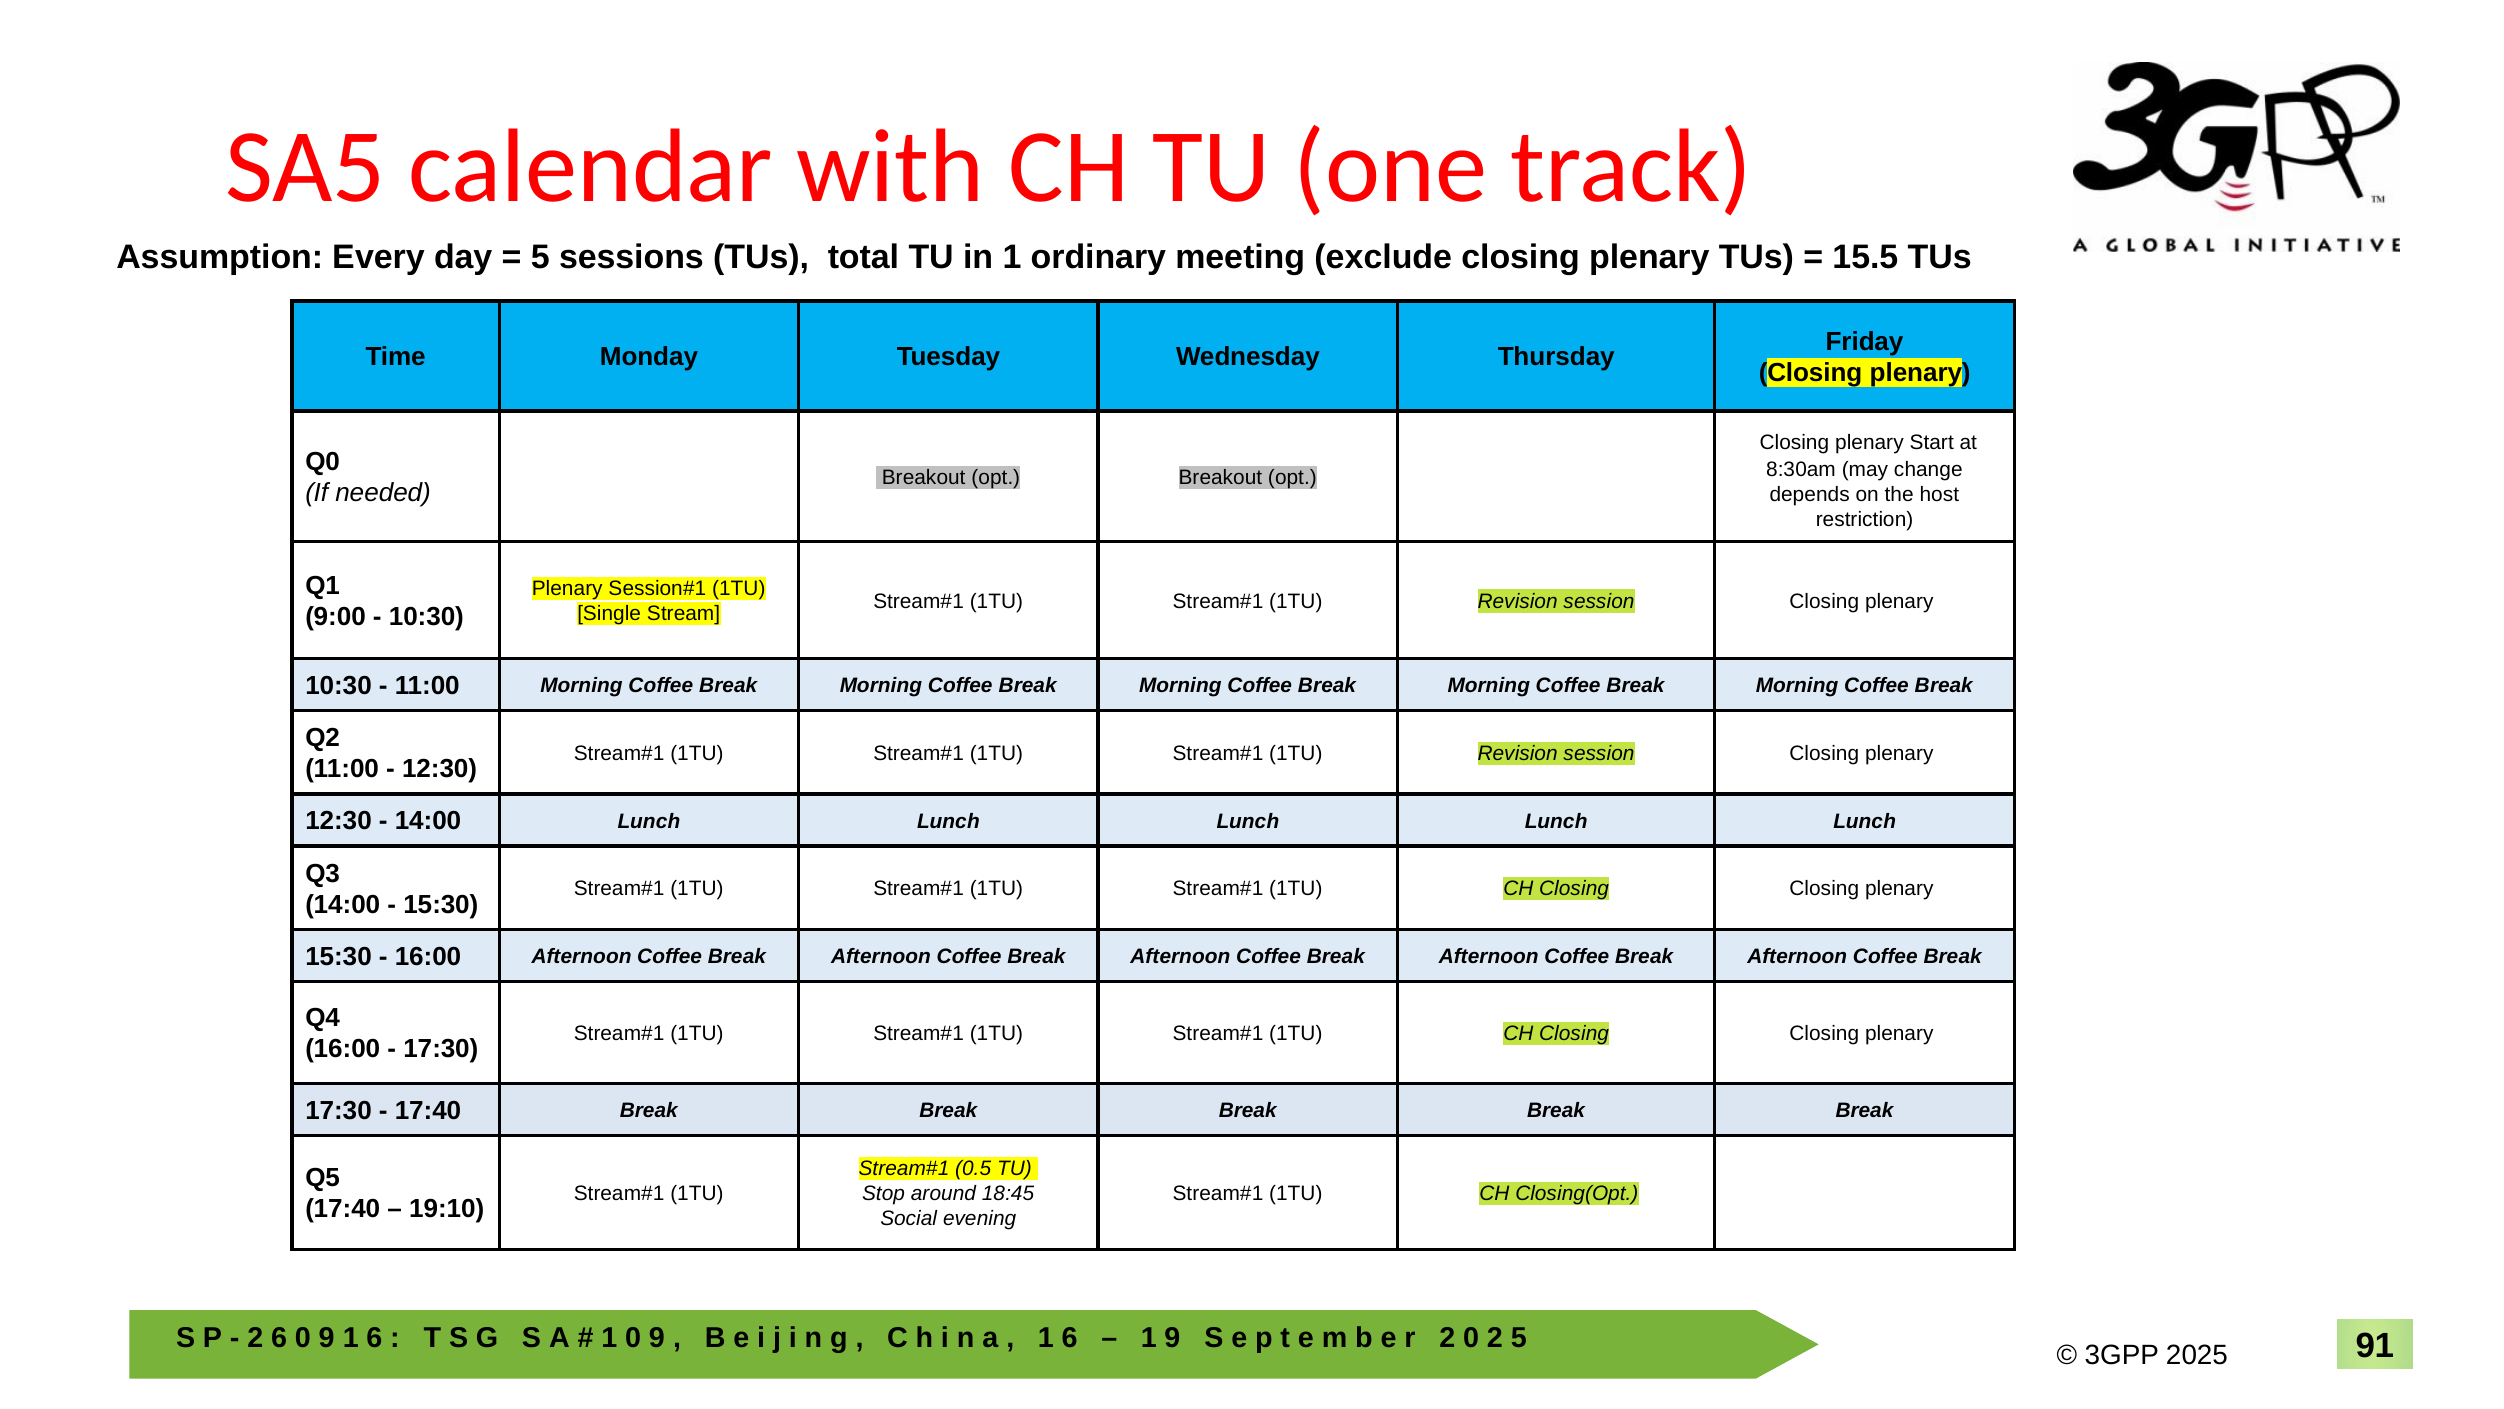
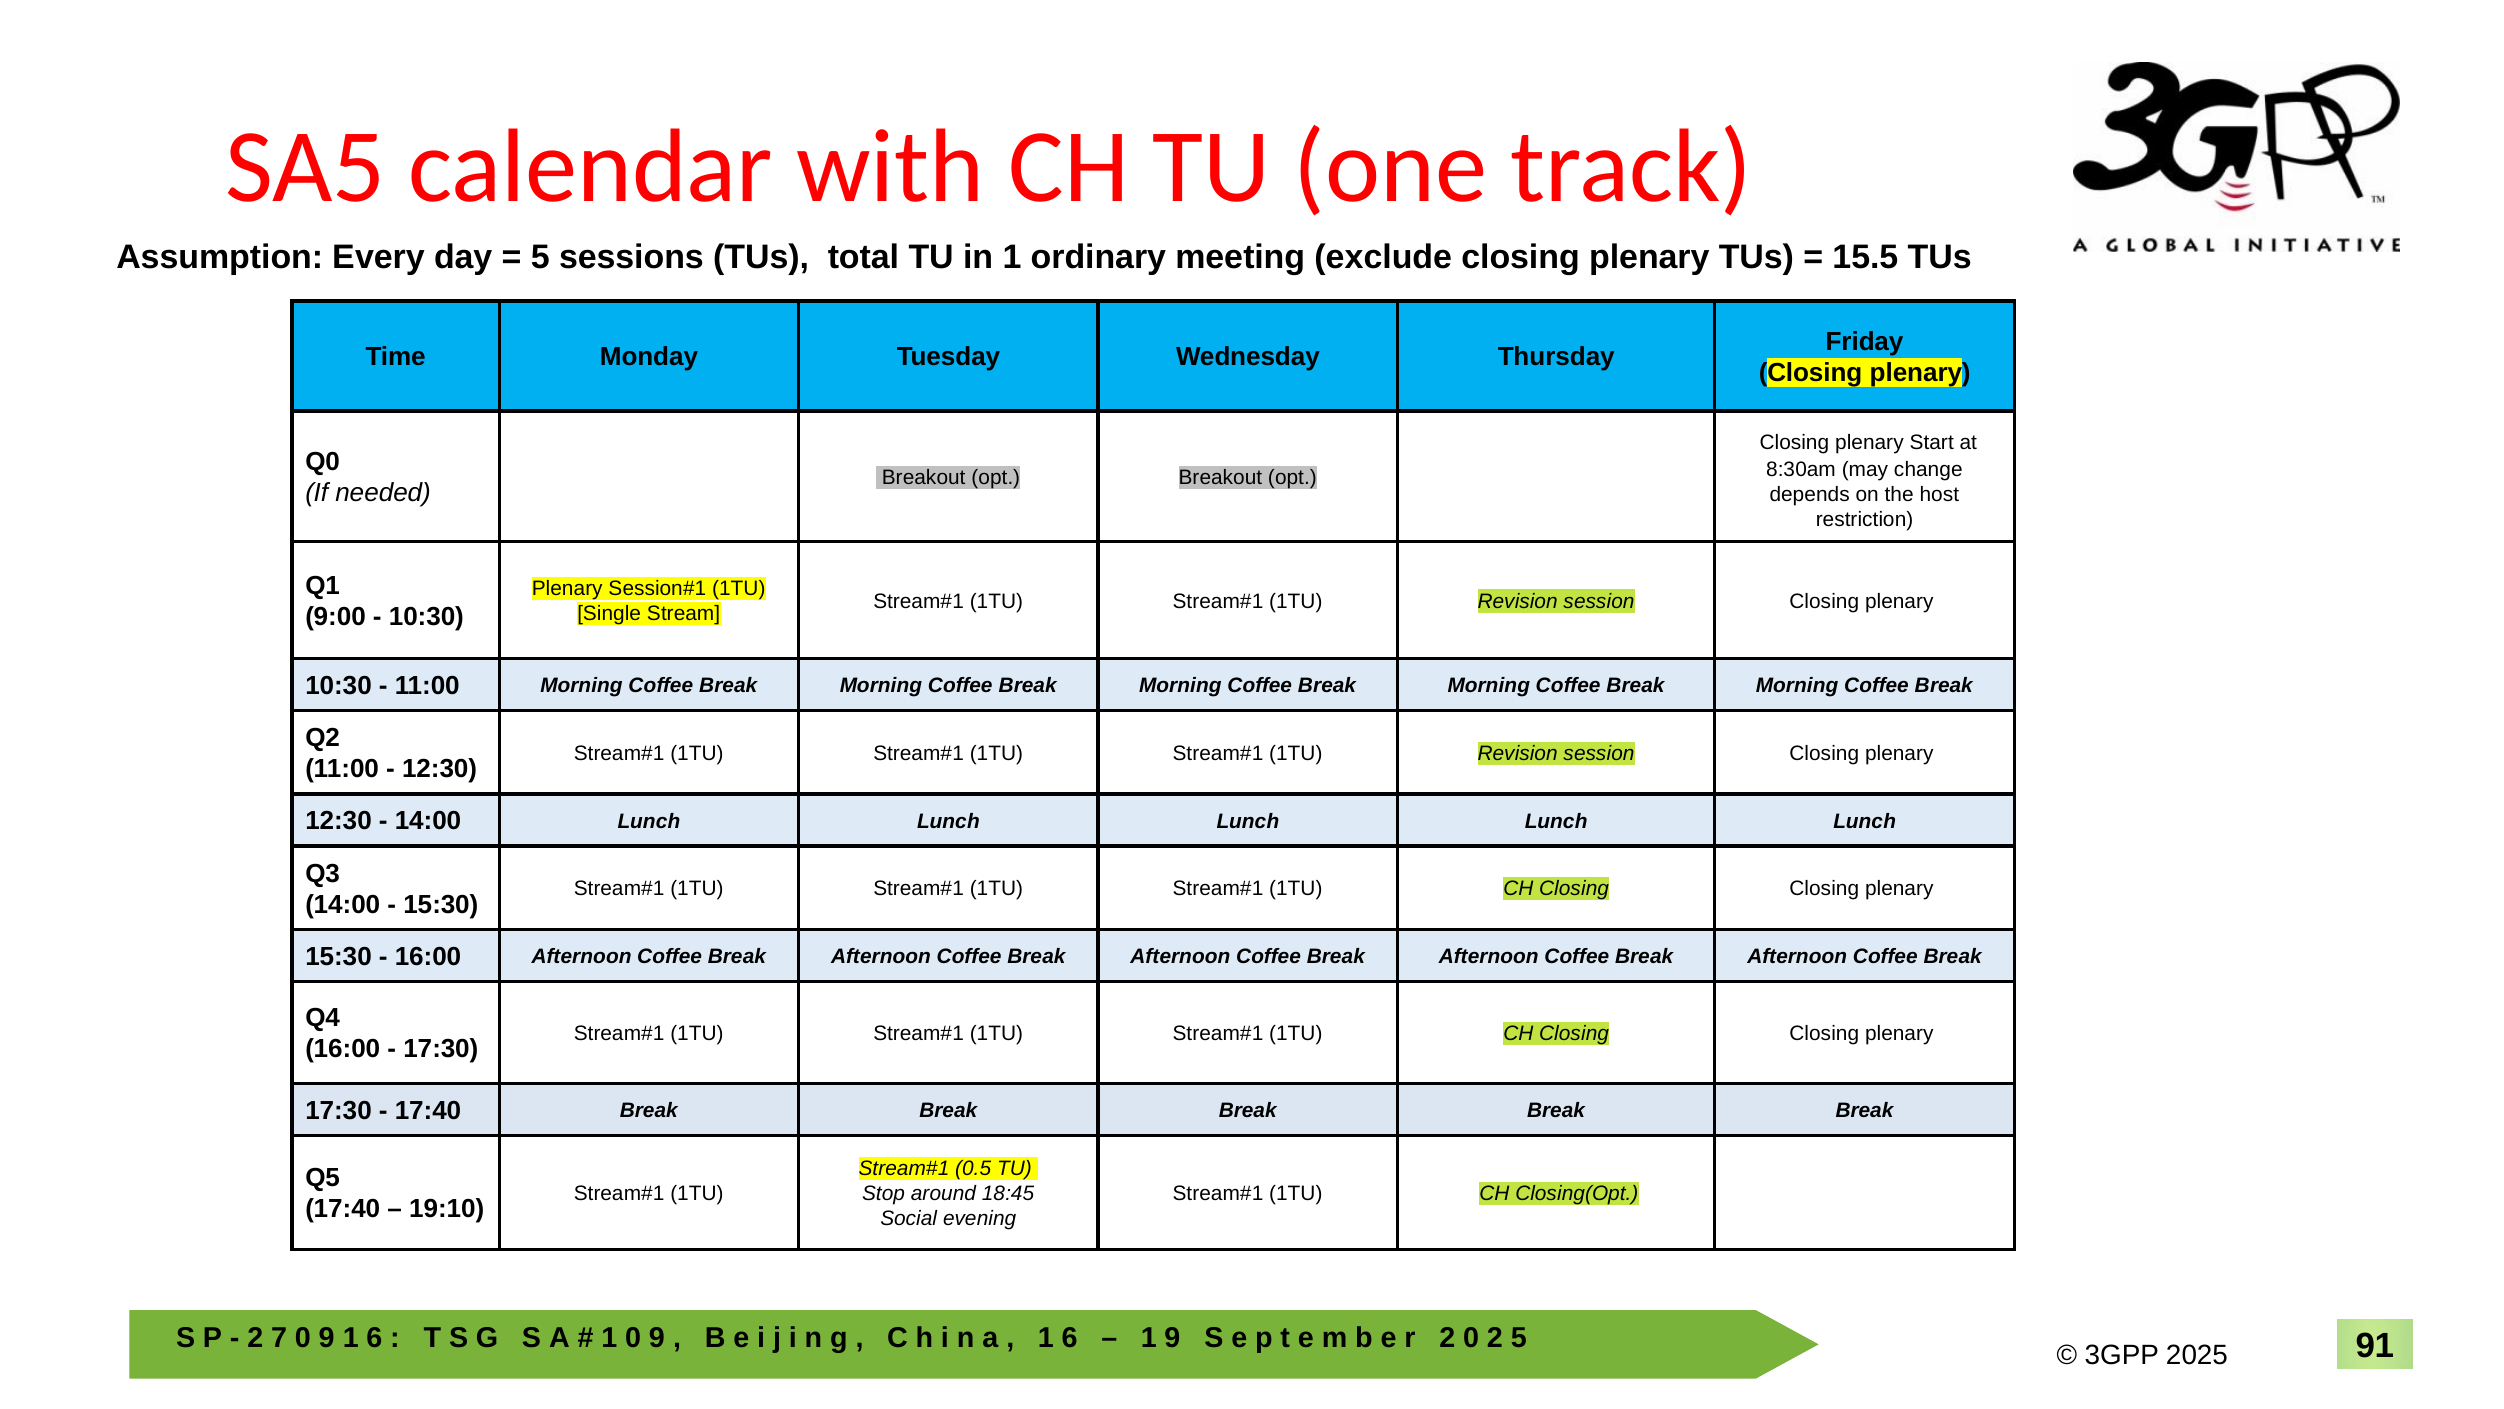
6: 6 -> 7 (279, 1338)
